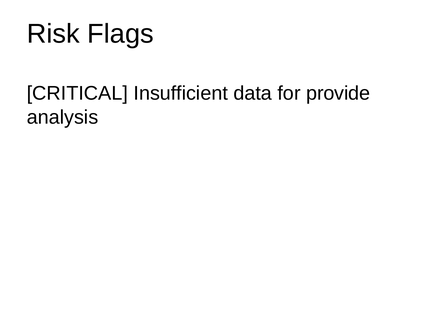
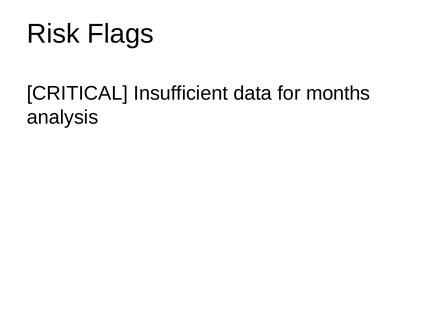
provide: provide -> months (338, 94)
